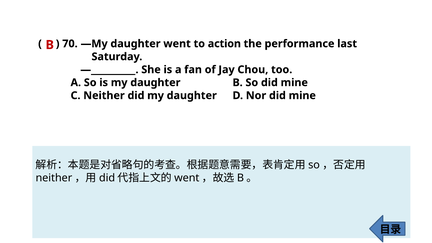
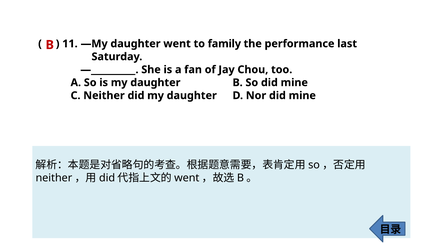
70: 70 -> 11 (70, 44)
action: action -> family (224, 44)
